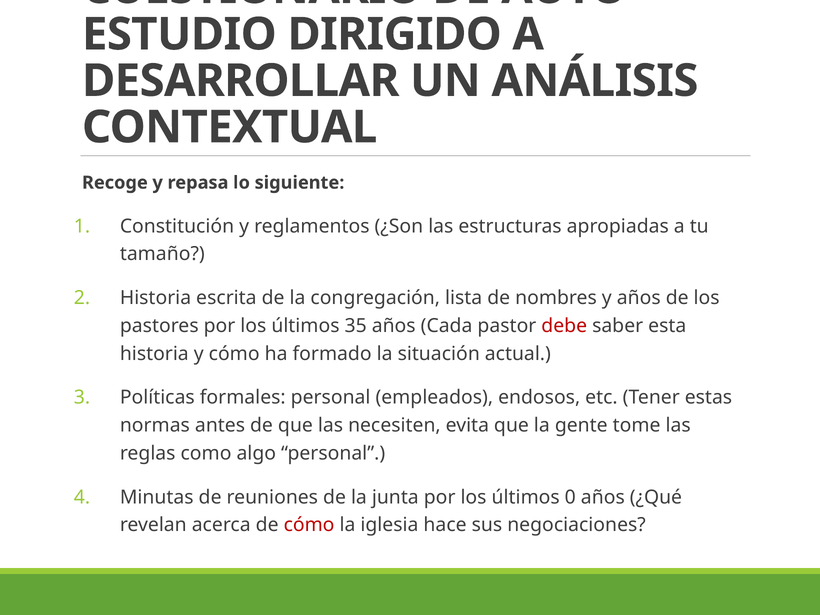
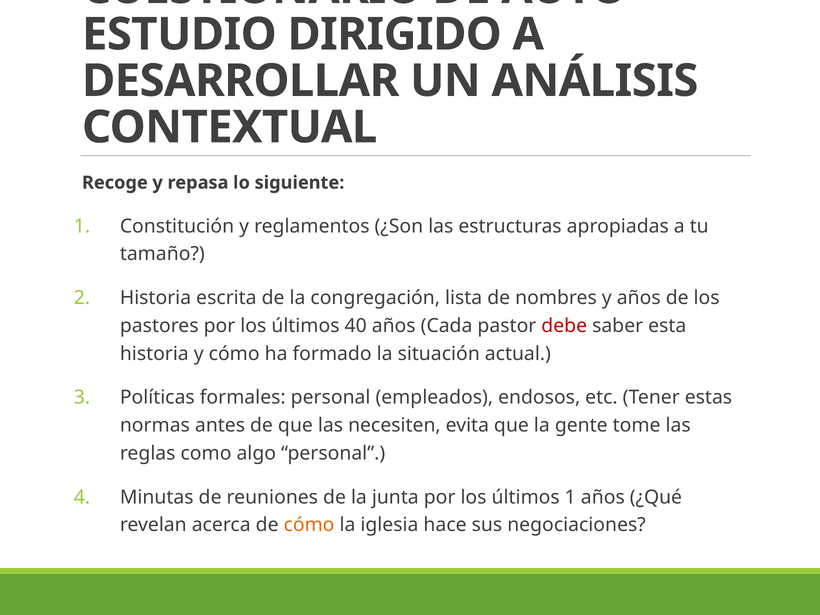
35: 35 -> 40 (356, 326)
últimos 0: 0 -> 1 (570, 497)
cómo colour: red -> orange (309, 525)
